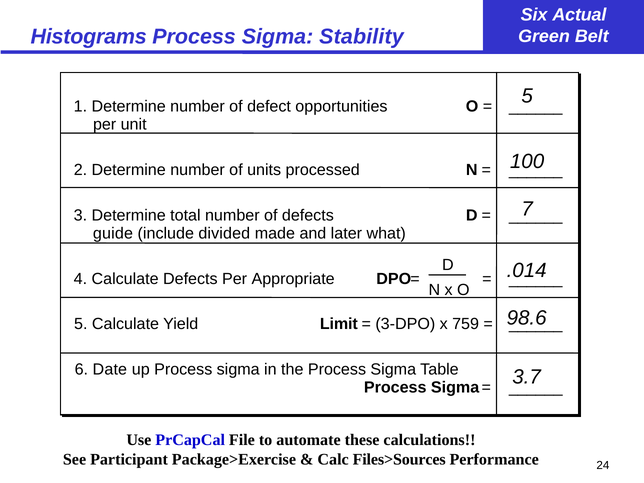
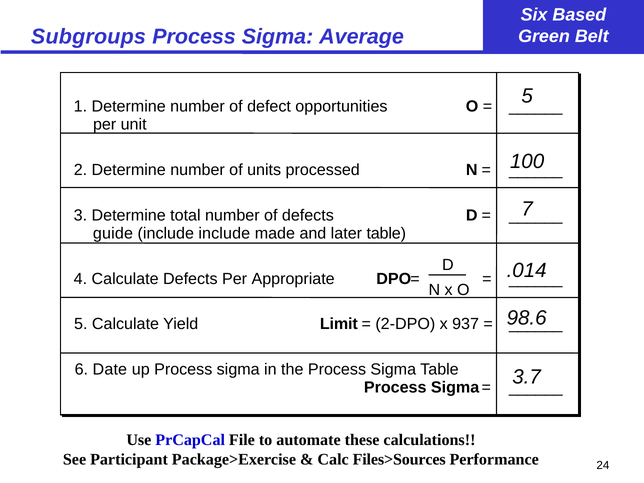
Actual: Actual -> Based (579, 15)
Histograms: Histograms -> Subgroups (88, 37)
Stability: Stability -> Average (362, 37)
include divided: divided -> include (224, 233)
later what: what -> table (386, 233)
3-DPO: 3-DPO -> 2-DPO (405, 324)
759: 759 -> 937 (466, 324)
